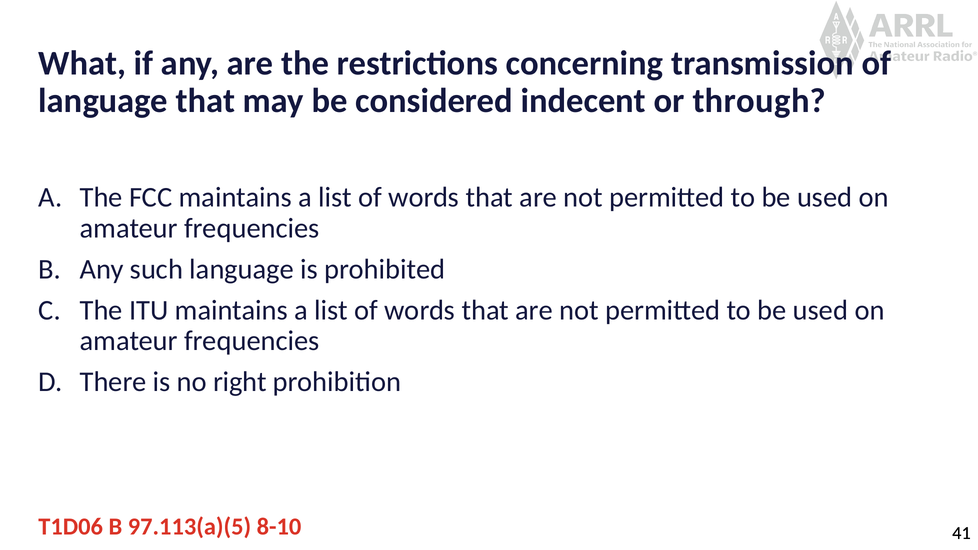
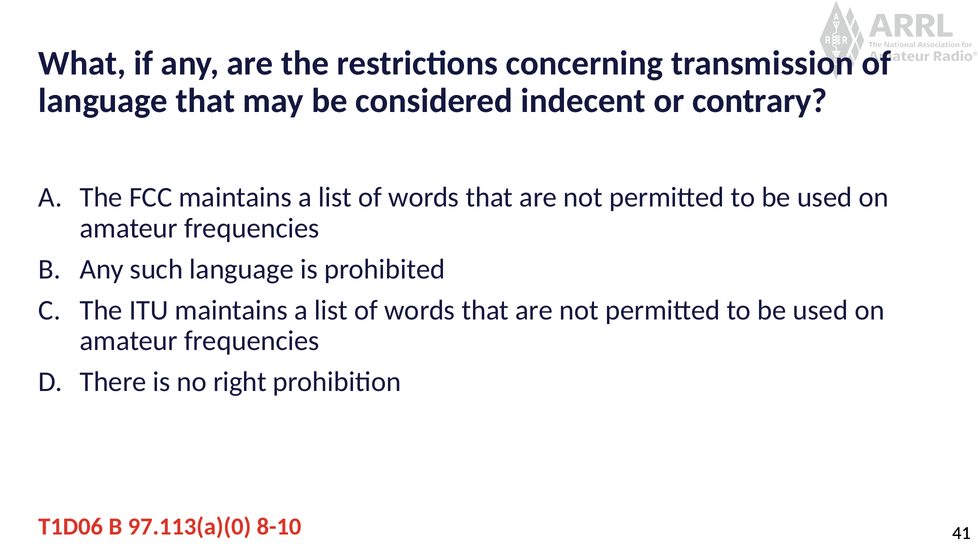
through: through -> contrary (760, 101)
97.113(a)(5: 97.113(a)(5 -> 97.113(a)(0 (189, 527)
